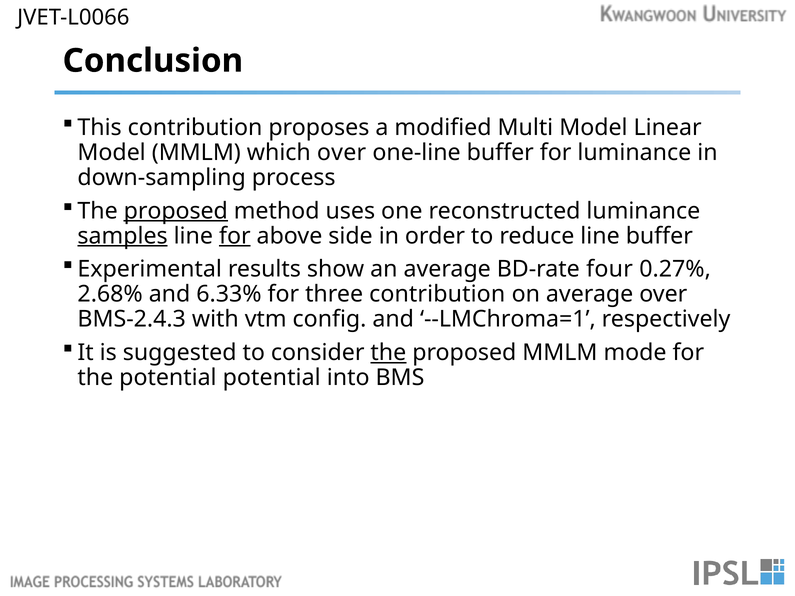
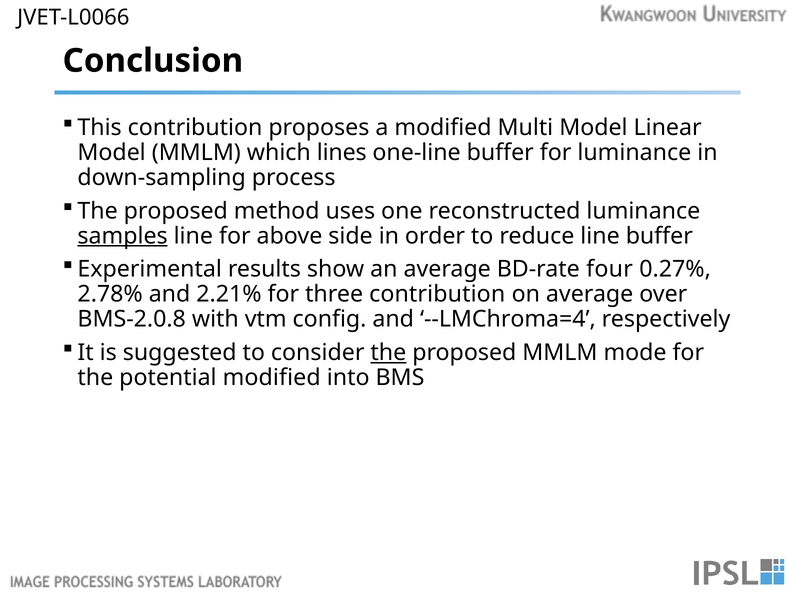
which over: over -> lines (342, 153)
proposed underline: present -> none (176, 211)
for underline: present -> none (235, 236)
2.68%: 2.68% -> 2.78% (110, 294)
6.33%: 6.33% -> 2.21% (229, 294)
BMS-2.4.3: BMS-2.4.3 -> BMS-2.0.8 (132, 319)
--LMChroma=1: --LMChroma=1 -> --LMChroma=4 (508, 319)
potential potential: potential -> modified (272, 378)
